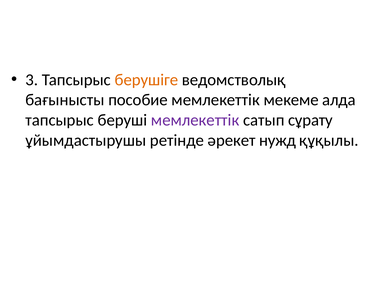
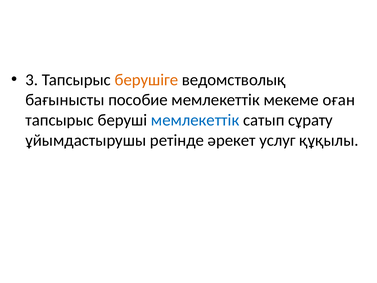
алда: алда -> оған (339, 100)
мемлекеттік colour: purple -> blue (195, 120)
нужд: нужд -> услуг (277, 140)
